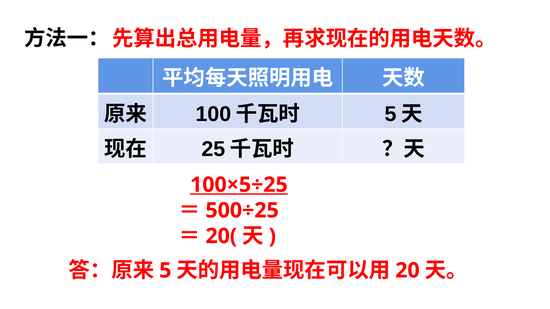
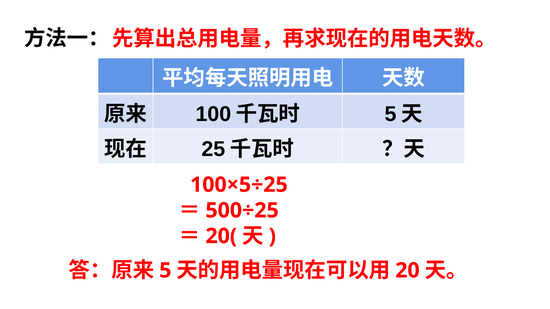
100×5÷25 underline: present -> none (239, 185)
